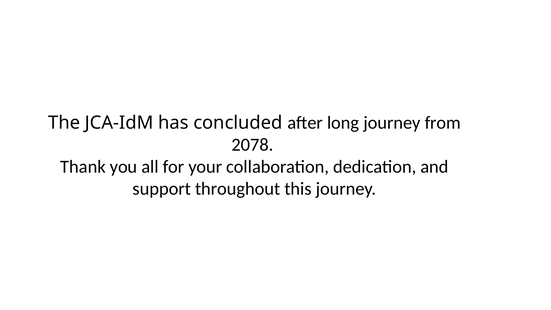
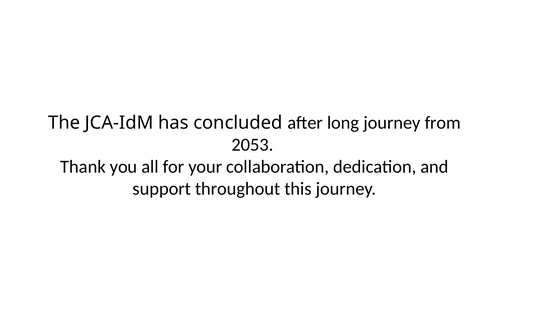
2078: 2078 -> 2053 (252, 145)
